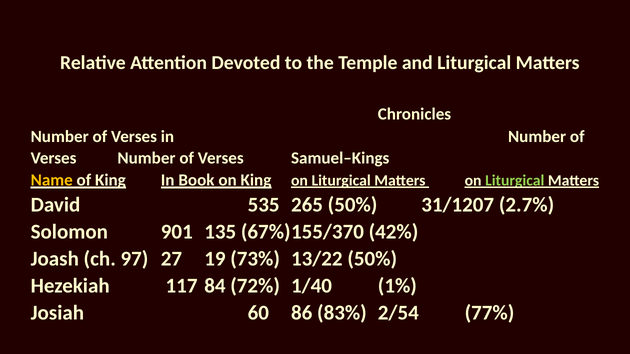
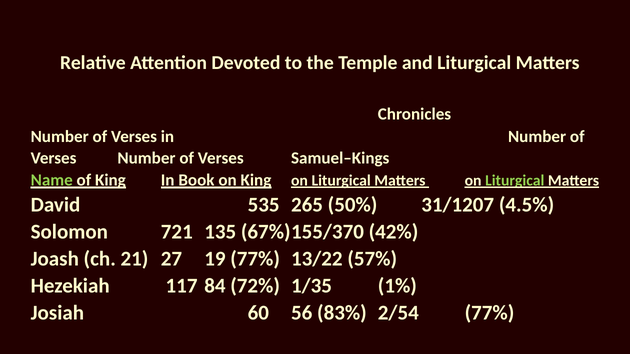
Name colour: yellow -> light green (52, 180)
2.7%: 2.7% -> 4.5% (527, 205)
901: 901 -> 721 (177, 232)
97: 97 -> 21 (134, 259)
19 73%: 73% -> 77% (255, 259)
13/22 50%: 50% -> 57% (372, 259)
1/40: 1/40 -> 1/35 (312, 286)
86: 86 -> 56 (302, 313)
